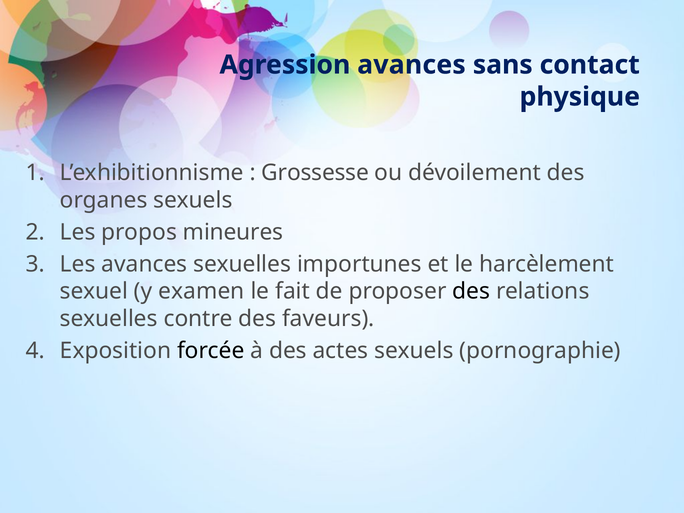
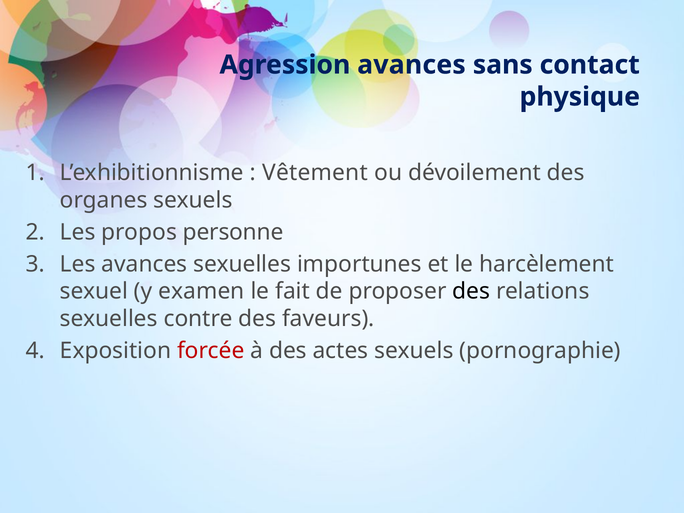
Grossesse: Grossesse -> Vêtement (315, 173)
mineures: mineures -> personne (233, 232)
forcée colour: black -> red (211, 351)
